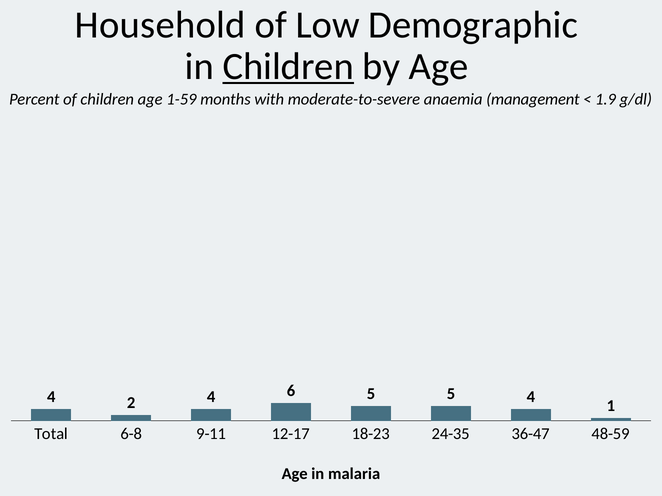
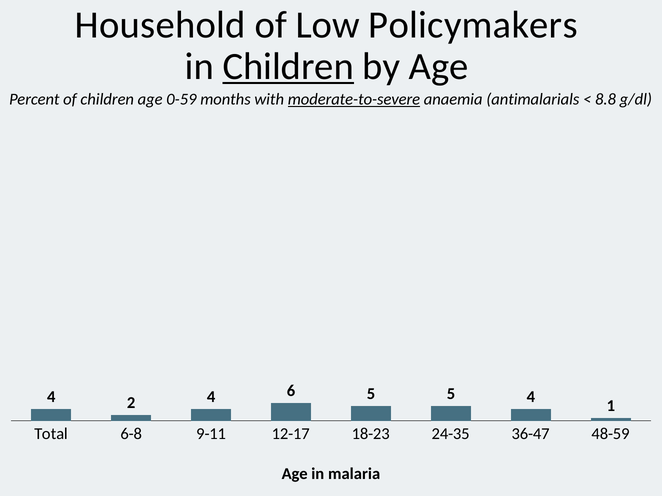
Demographic: Demographic -> Policymakers (473, 25)
1-59: 1-59 -> 0-59 (181, 99)
moderate-to-severe underline: none -> present (354, 99)
management: management -> antimalarials (533, 99)
1.9: 1.9 -> 8.8 (606, 99)
